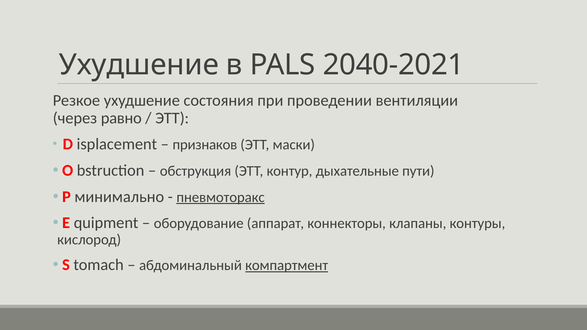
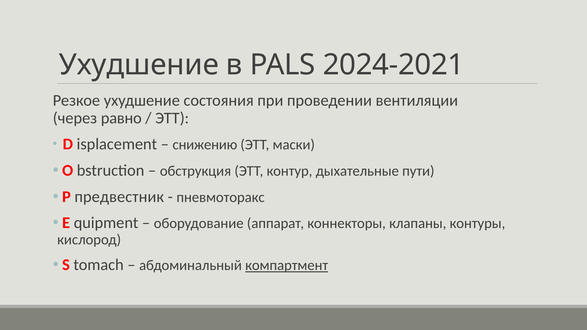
2040-2021: 2040-2021 -> 2024-2021 (394, 65)
признаков: признаков -> снижению (205, 145)
минимально: минимально -> предвестник (119, 197)
пневмоторакс underline: present -> none (221, 197)
